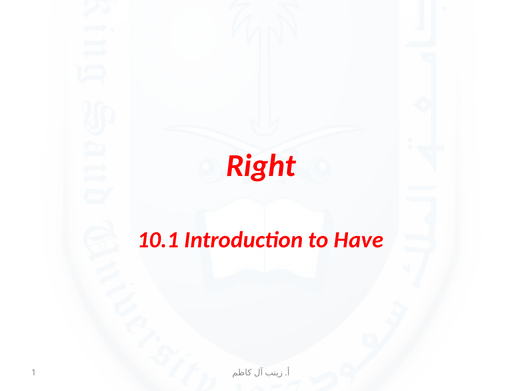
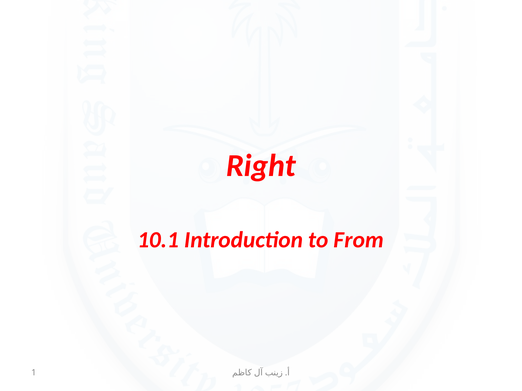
Have: Have -> From (359, 240)
